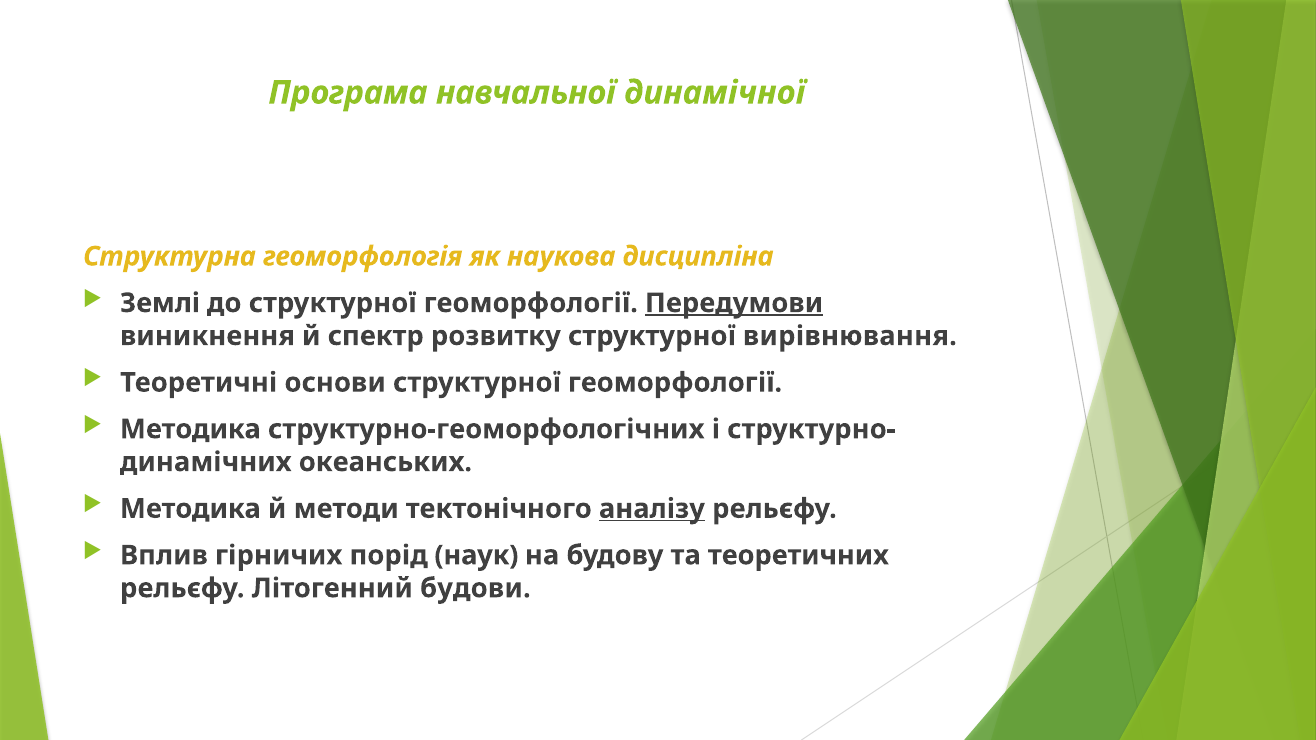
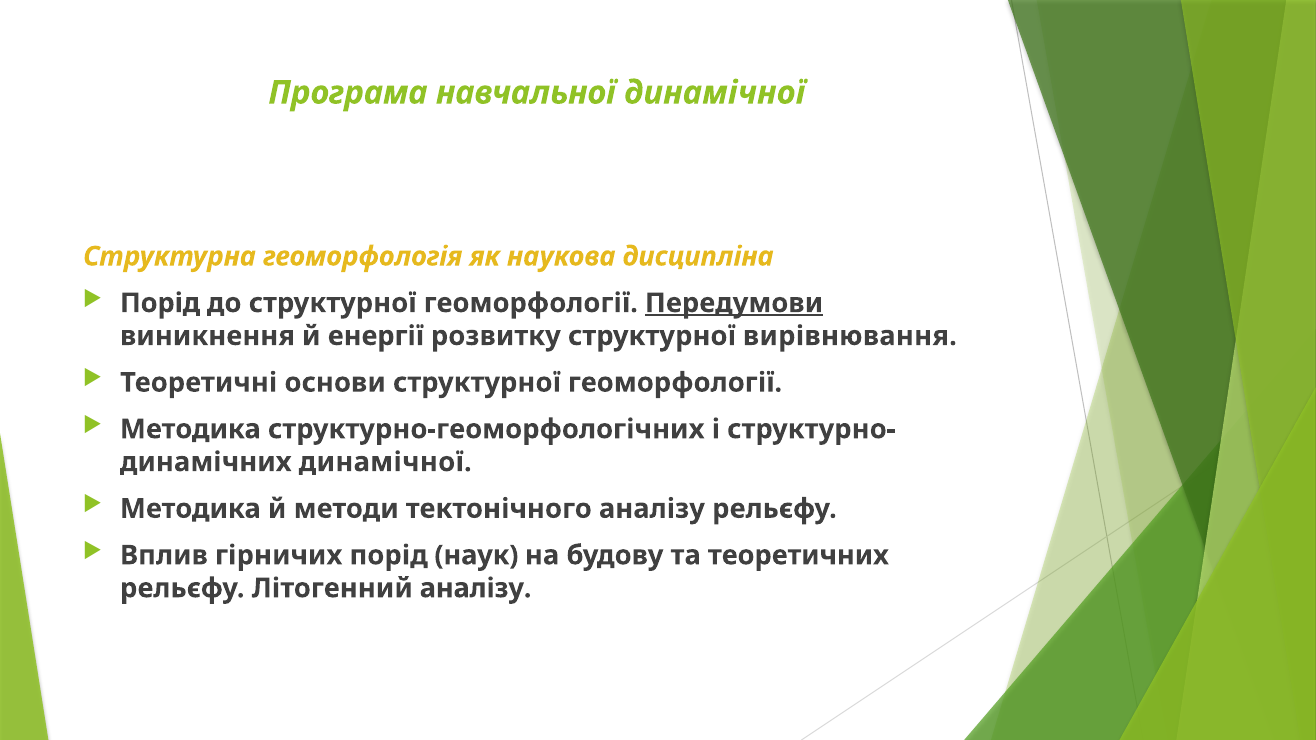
Землі: Землі -> Порід (160, 303)
спектр: спектр -> енергії (376, 336)
океанських: океанських -> динамічної (385, 462)
аналізу underline: present -> none (652, 509)
Літогенний будови: будови -> аналізу (476, 588)
